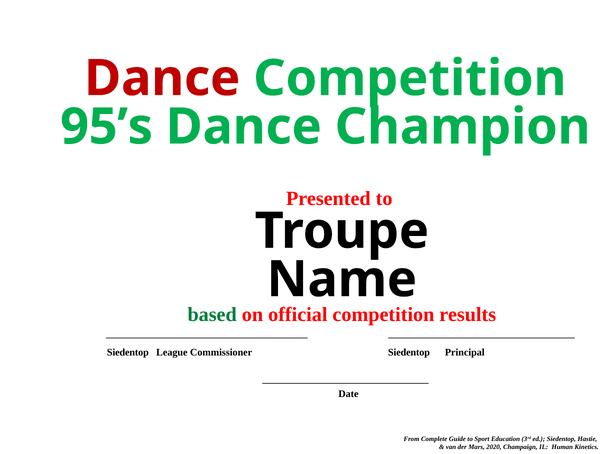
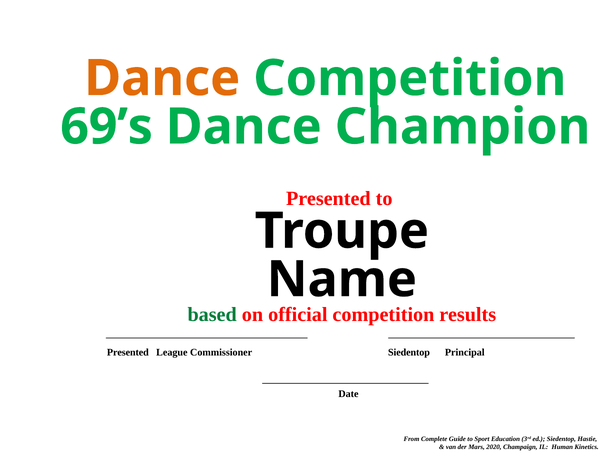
Dance colour: red -> orange (162, 78)
95’s: 95’s -> 69’s (107, 127)
Siedentop: Siedentop -> Presented (128, 352)
